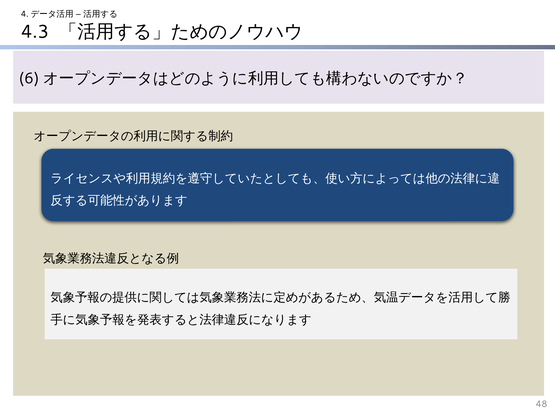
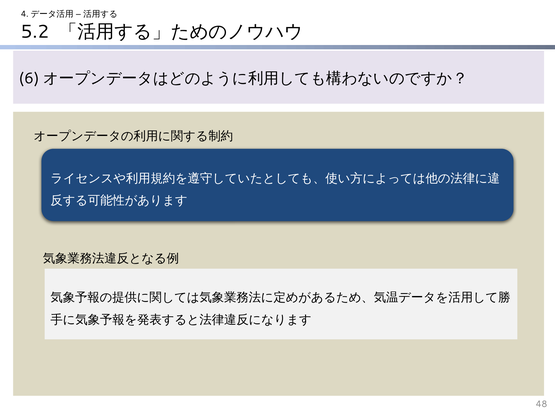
4.3: 4.3 -> 5.2 (35, 32)
